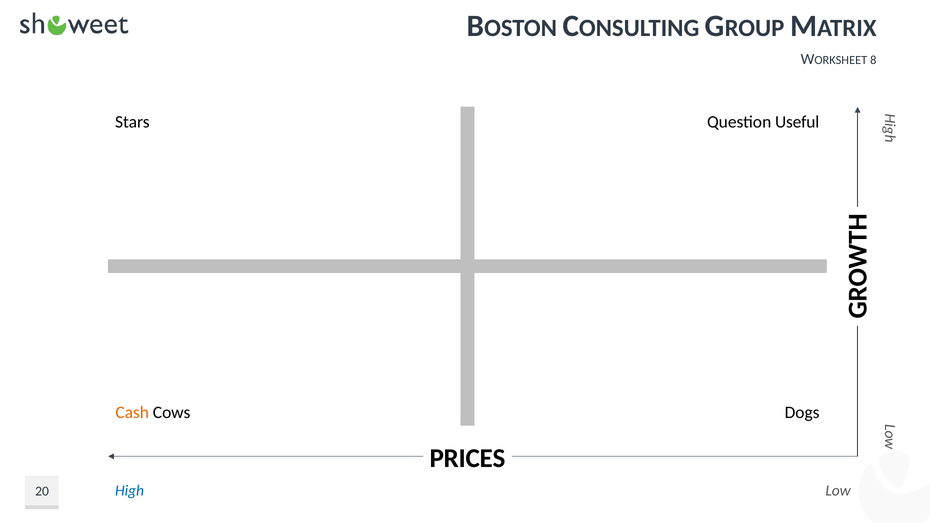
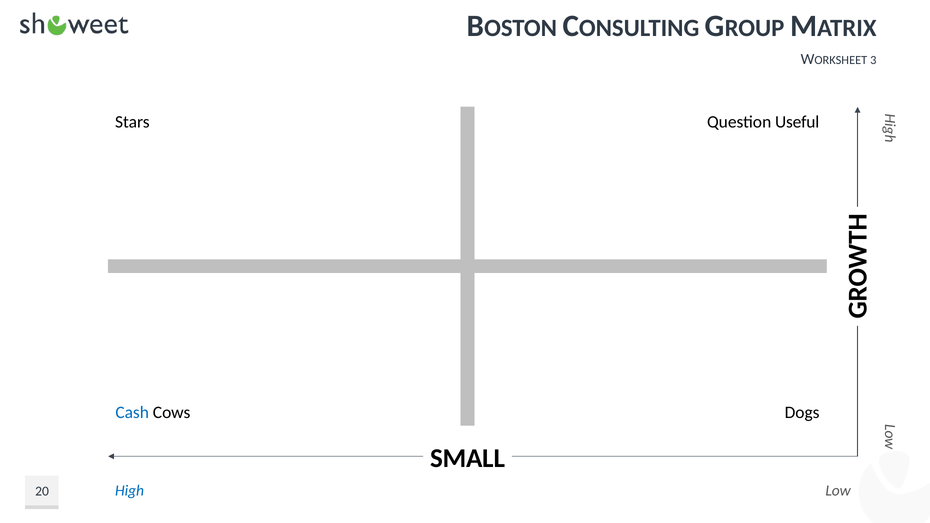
8: 8 -> 3 (873, 60)
Cash colour: orange -> blue (132, 413)
PRICES: PRICES -> SMALL (468, 458)
